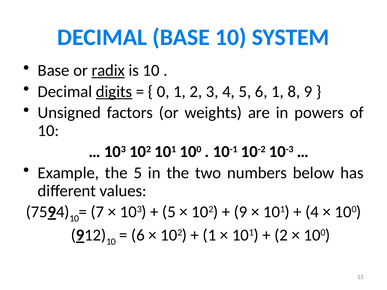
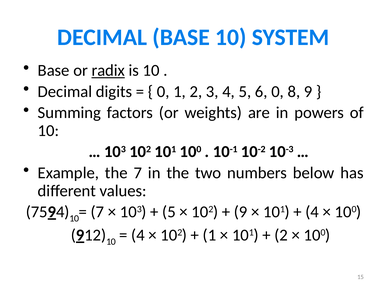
digits underline: present -> none (114, 92)
6 1: 1 -> 0 (278, 92)
Unsigned: Unsigned -> Summing (69, 113)
the 5: 5 -> 7 (138, 173)
6: 6 -> 4 (138, 235)
